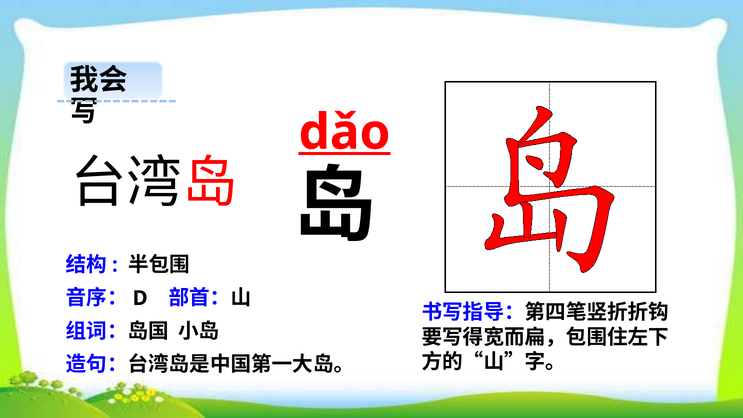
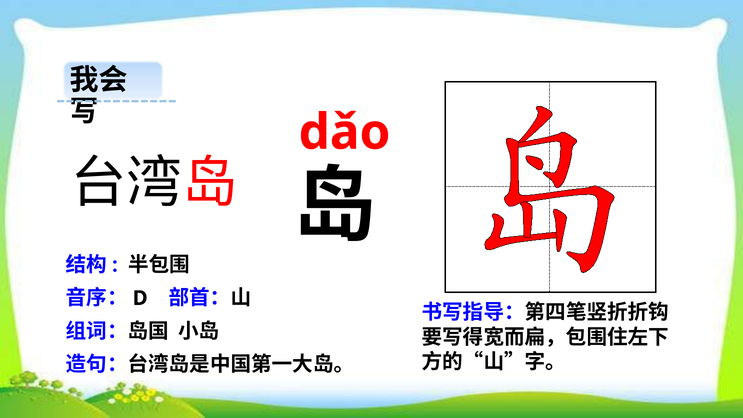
dǎo underline: present -> none (345, 132)
